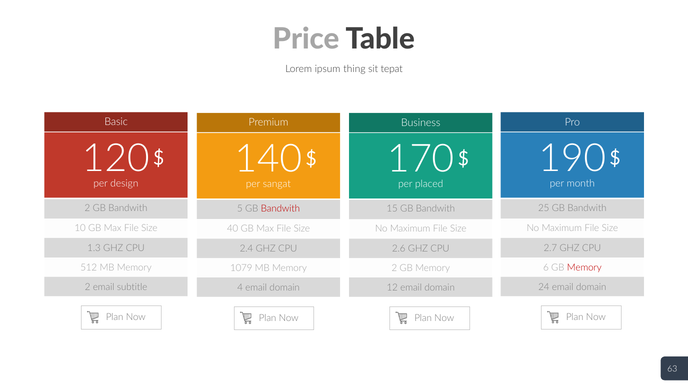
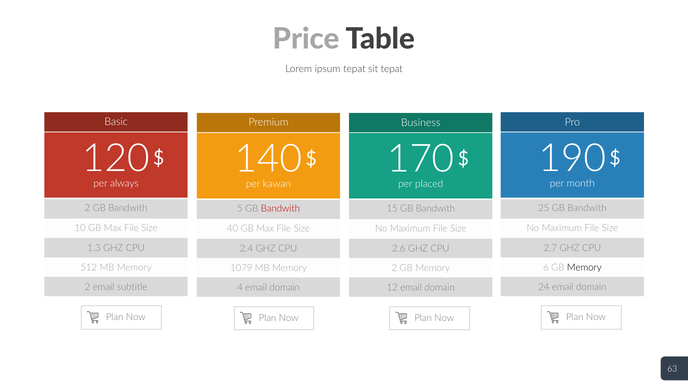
ipsum thing: thing -> tepat (354, 69)
design: design -> always (124, 183)
sangat: sangat -> kawan (277, 184)
Memory colour: red -> black (584, 267)
